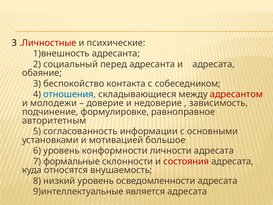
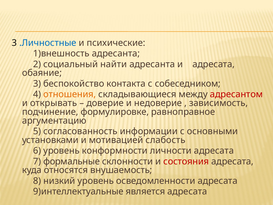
.Личностные colour: red -> blue (48, 43)
перед: перед -> найти (114, 64)
отношения colour: blue -> orange (70, 94)
молодежи: молодежи -> открывать (54, 103)
авторитетным: авторитетным -> аргументацию (54, 120)
большое: большое -> слабость (166, 140)
